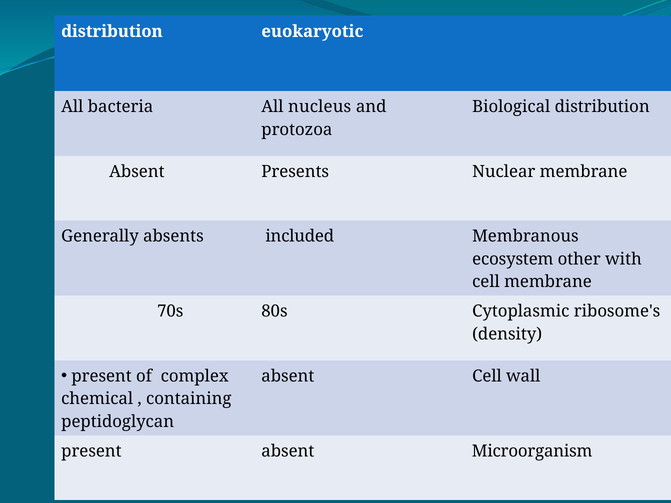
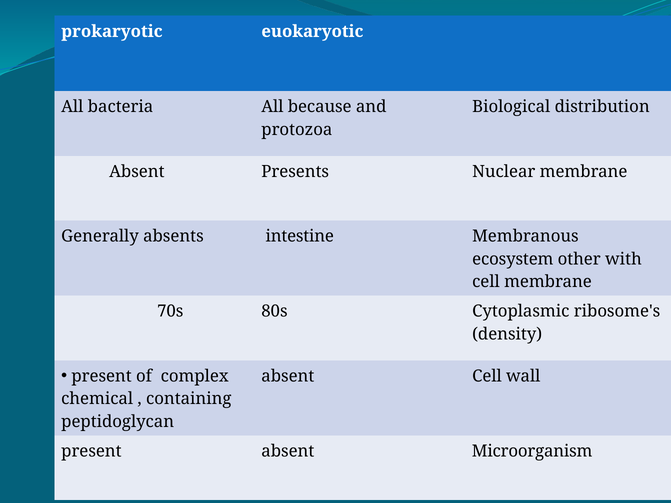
distribution: distribution -> prokaryotic (112, 31)
nucleus: nucleus -> because (320, 107)
included: included -> intestine (300, 236)
